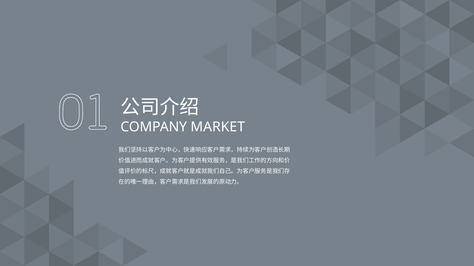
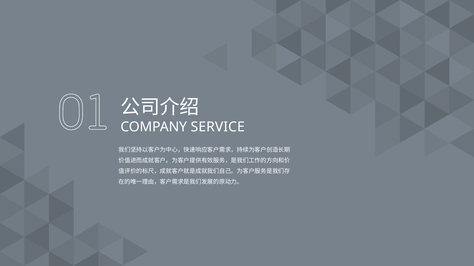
MARKET: MARKET -> SERVICE (218, 127)
